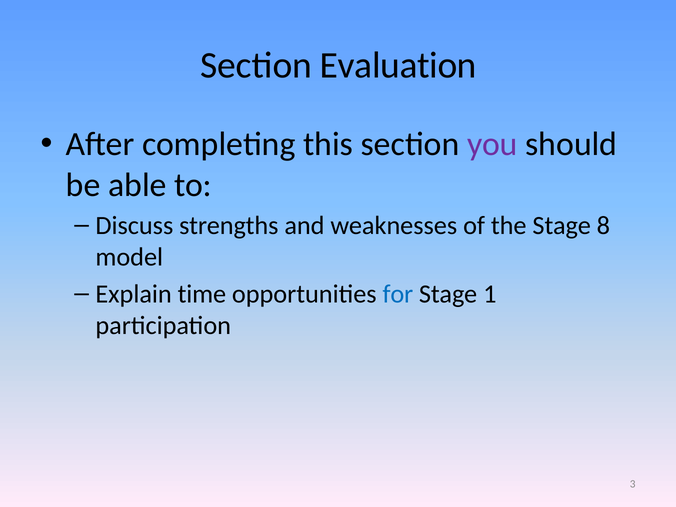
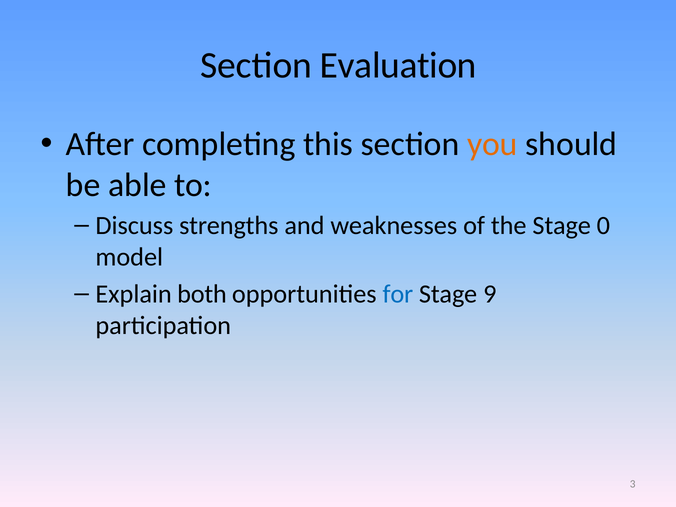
you colour: purple -> orange (492, 144)
8: 8 -> 0 (603, 226)
time: time -> both (202, 294)
1: 1 -> 9 (490, 294)
